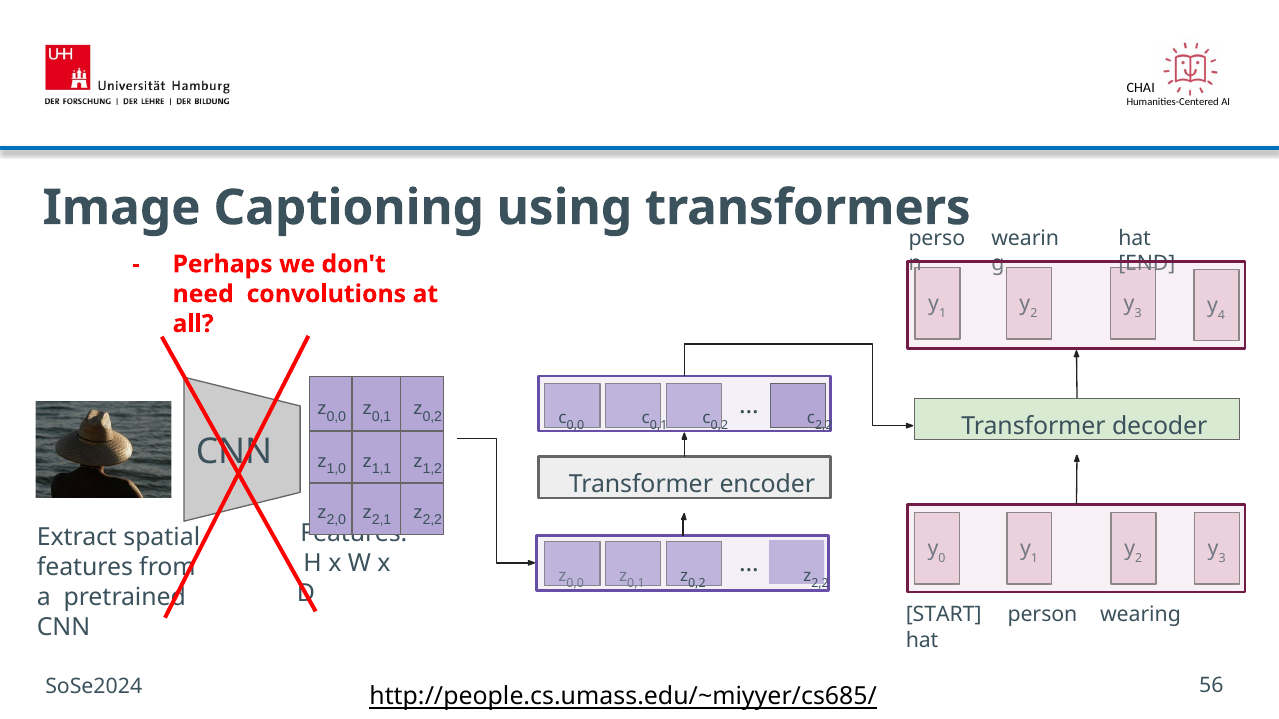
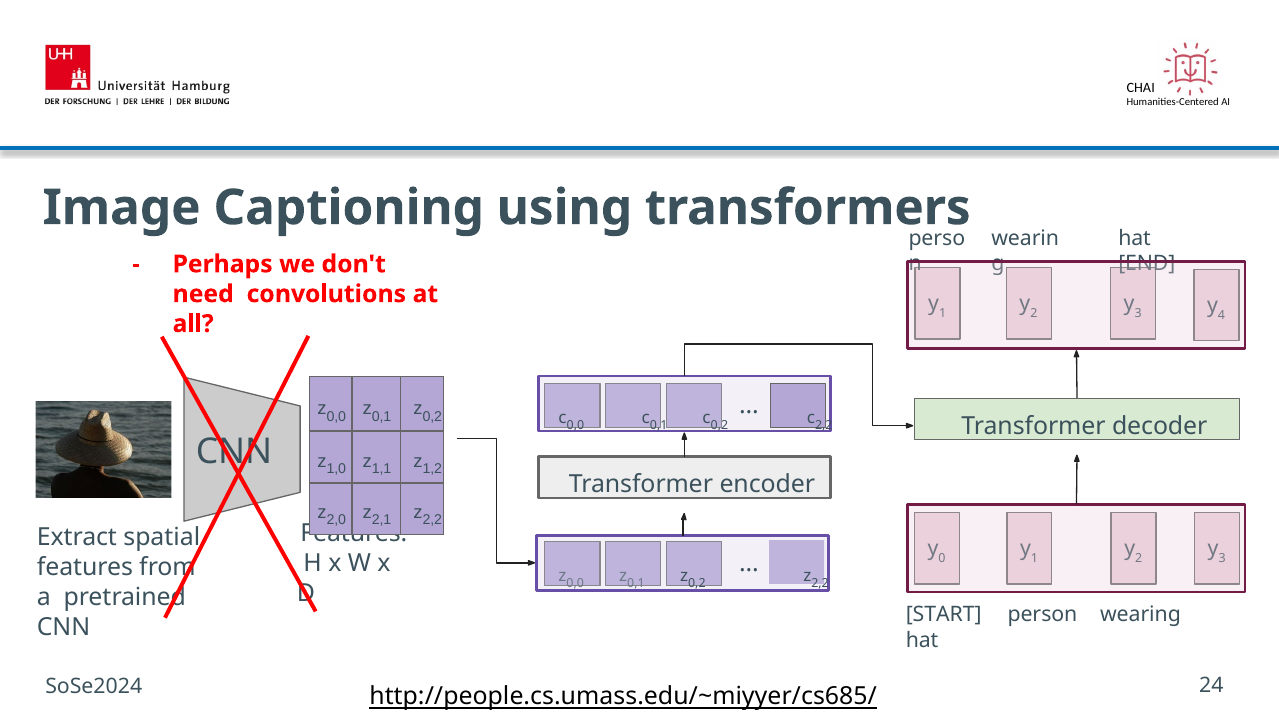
56: 56 -> 24 (1211, 686)
